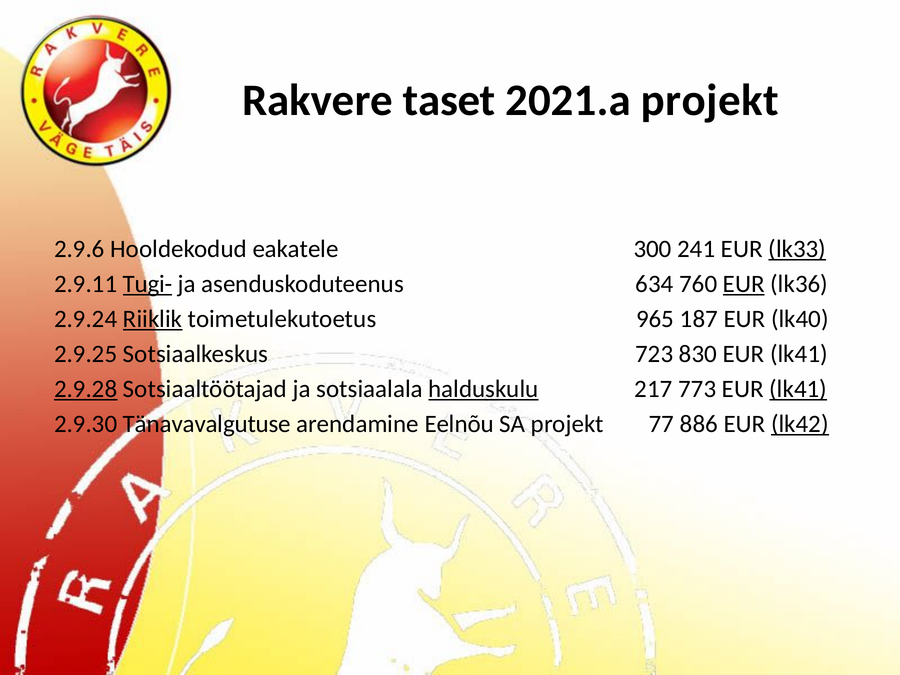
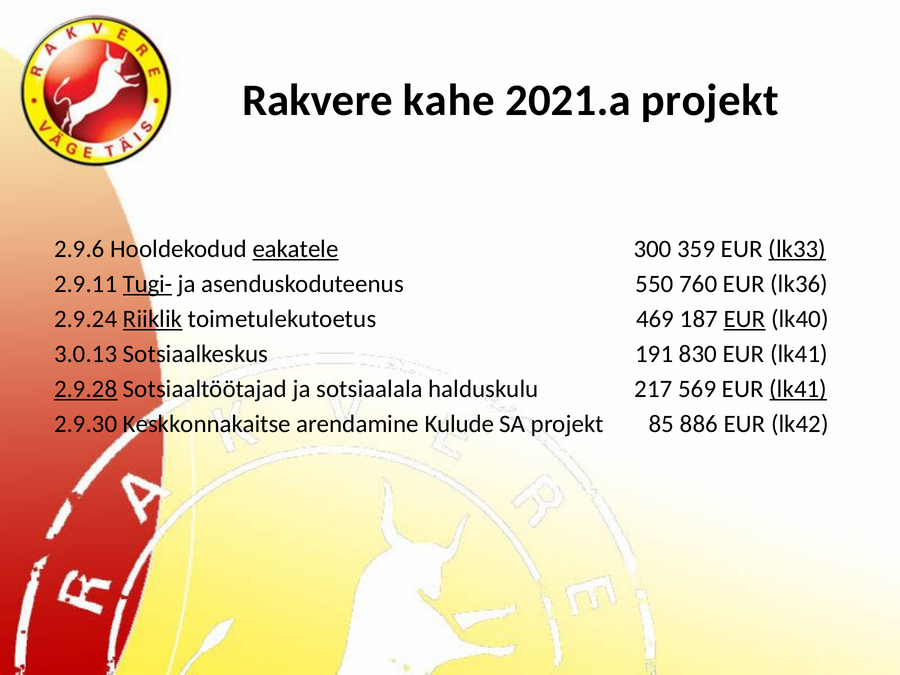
taset: taset -> kahe (449, 100)
eakatele underline: none -> present (296, 249)
241: 241 -> 359 (696, 249)
634: 634 -> 550 (655, 284)
EUR underline: present -> none (744, 284)
965: 965 -> 469 (655, 319)
EUR underline: none -> present (744, 319)
2.9.25: 2.9.25 -> 3.0.13 (86, 354)
723: 723 -> 191 (654, 354)
halduskulu underline: present -> none (483, 389)
773: 773 -> 569 (697, 389)
Tänavavalgutuse: Tänavavalgutuse -> Keskkonnakaitse (207, 424)
Eelnõu: Eelnõu -> Kulude (459, 424)
77: 77 -> 85 (661, 424)
lk42 underline: present -> none (800, 424)
